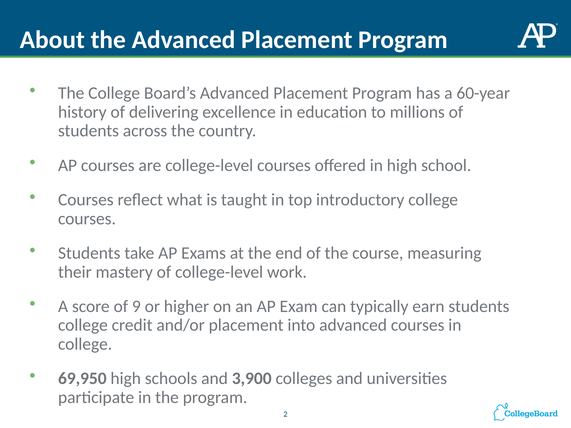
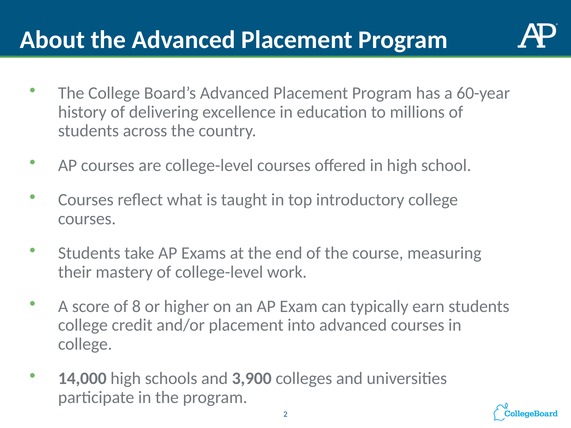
9: 9 -> 8 (136, 307)
69,950: 69,950 -> 14,000 (82, 379)
